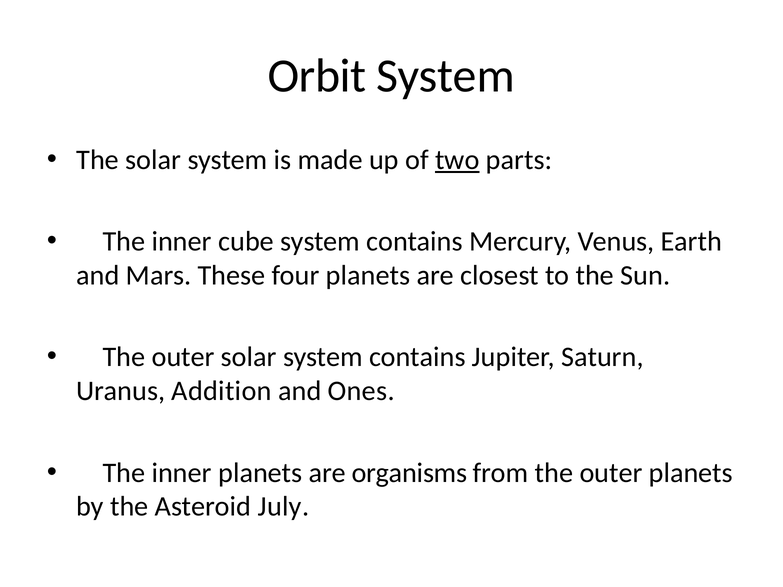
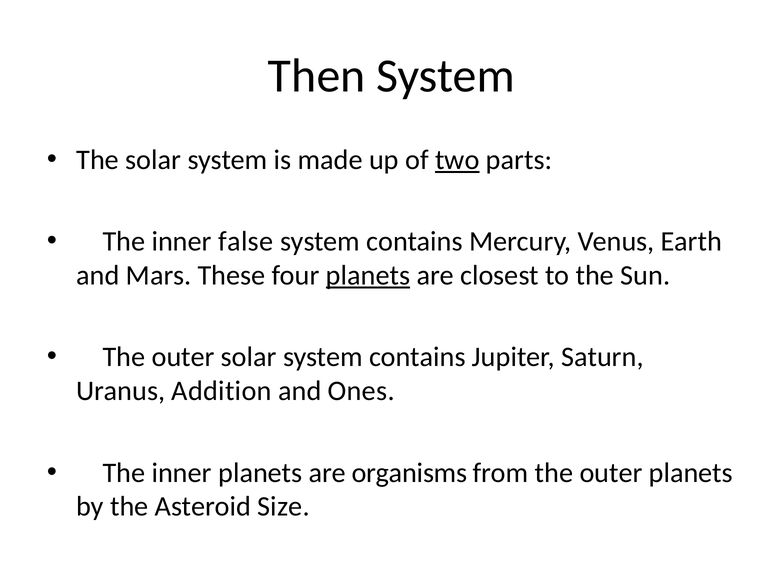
Orbit: Orbit -> Then (317, 76)
cube: cube -> false (246, 242)
planets underline: none -> present (368, 276)
July: July -> Size (284, 507)
